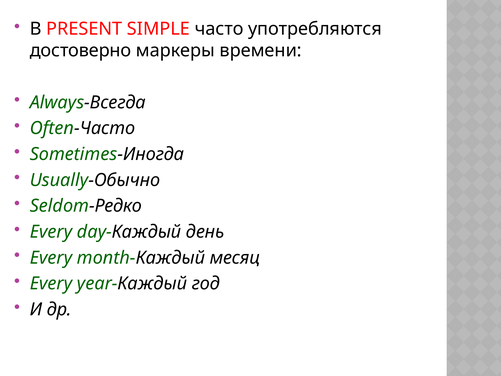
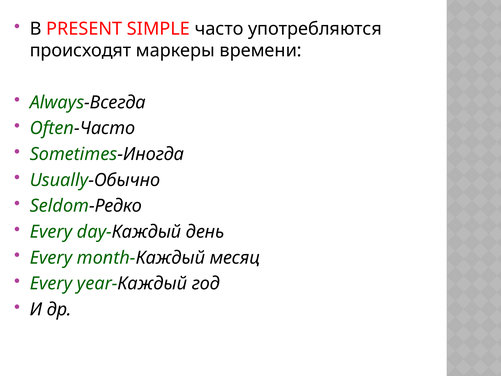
достоверно: достоверно -> происходят (81, 51)
